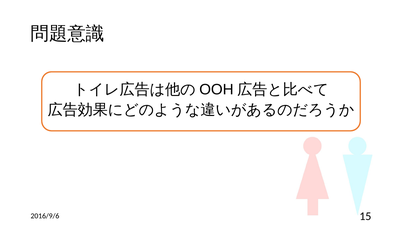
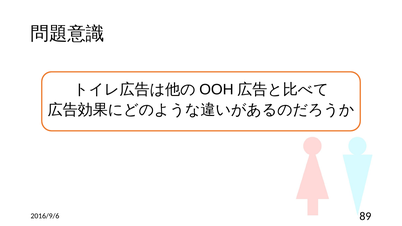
15: 15 -> 89 (365, 216)
